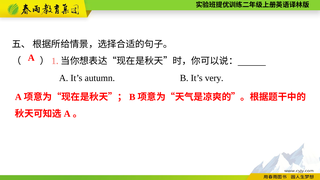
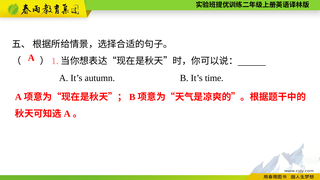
very: very -> time (214, 78)
